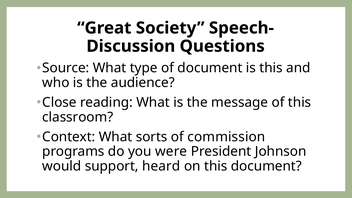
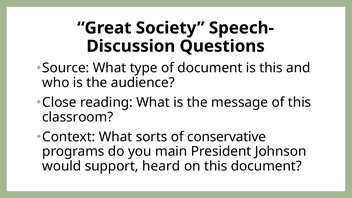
commission: commission -> conservative (227, 137)
were: were -> main (171, 151)
